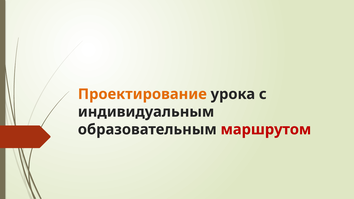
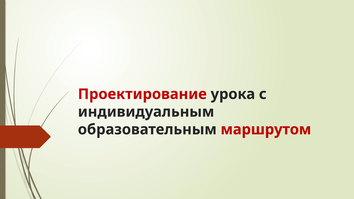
Проектирование colour: orange -> red (142, 94)
